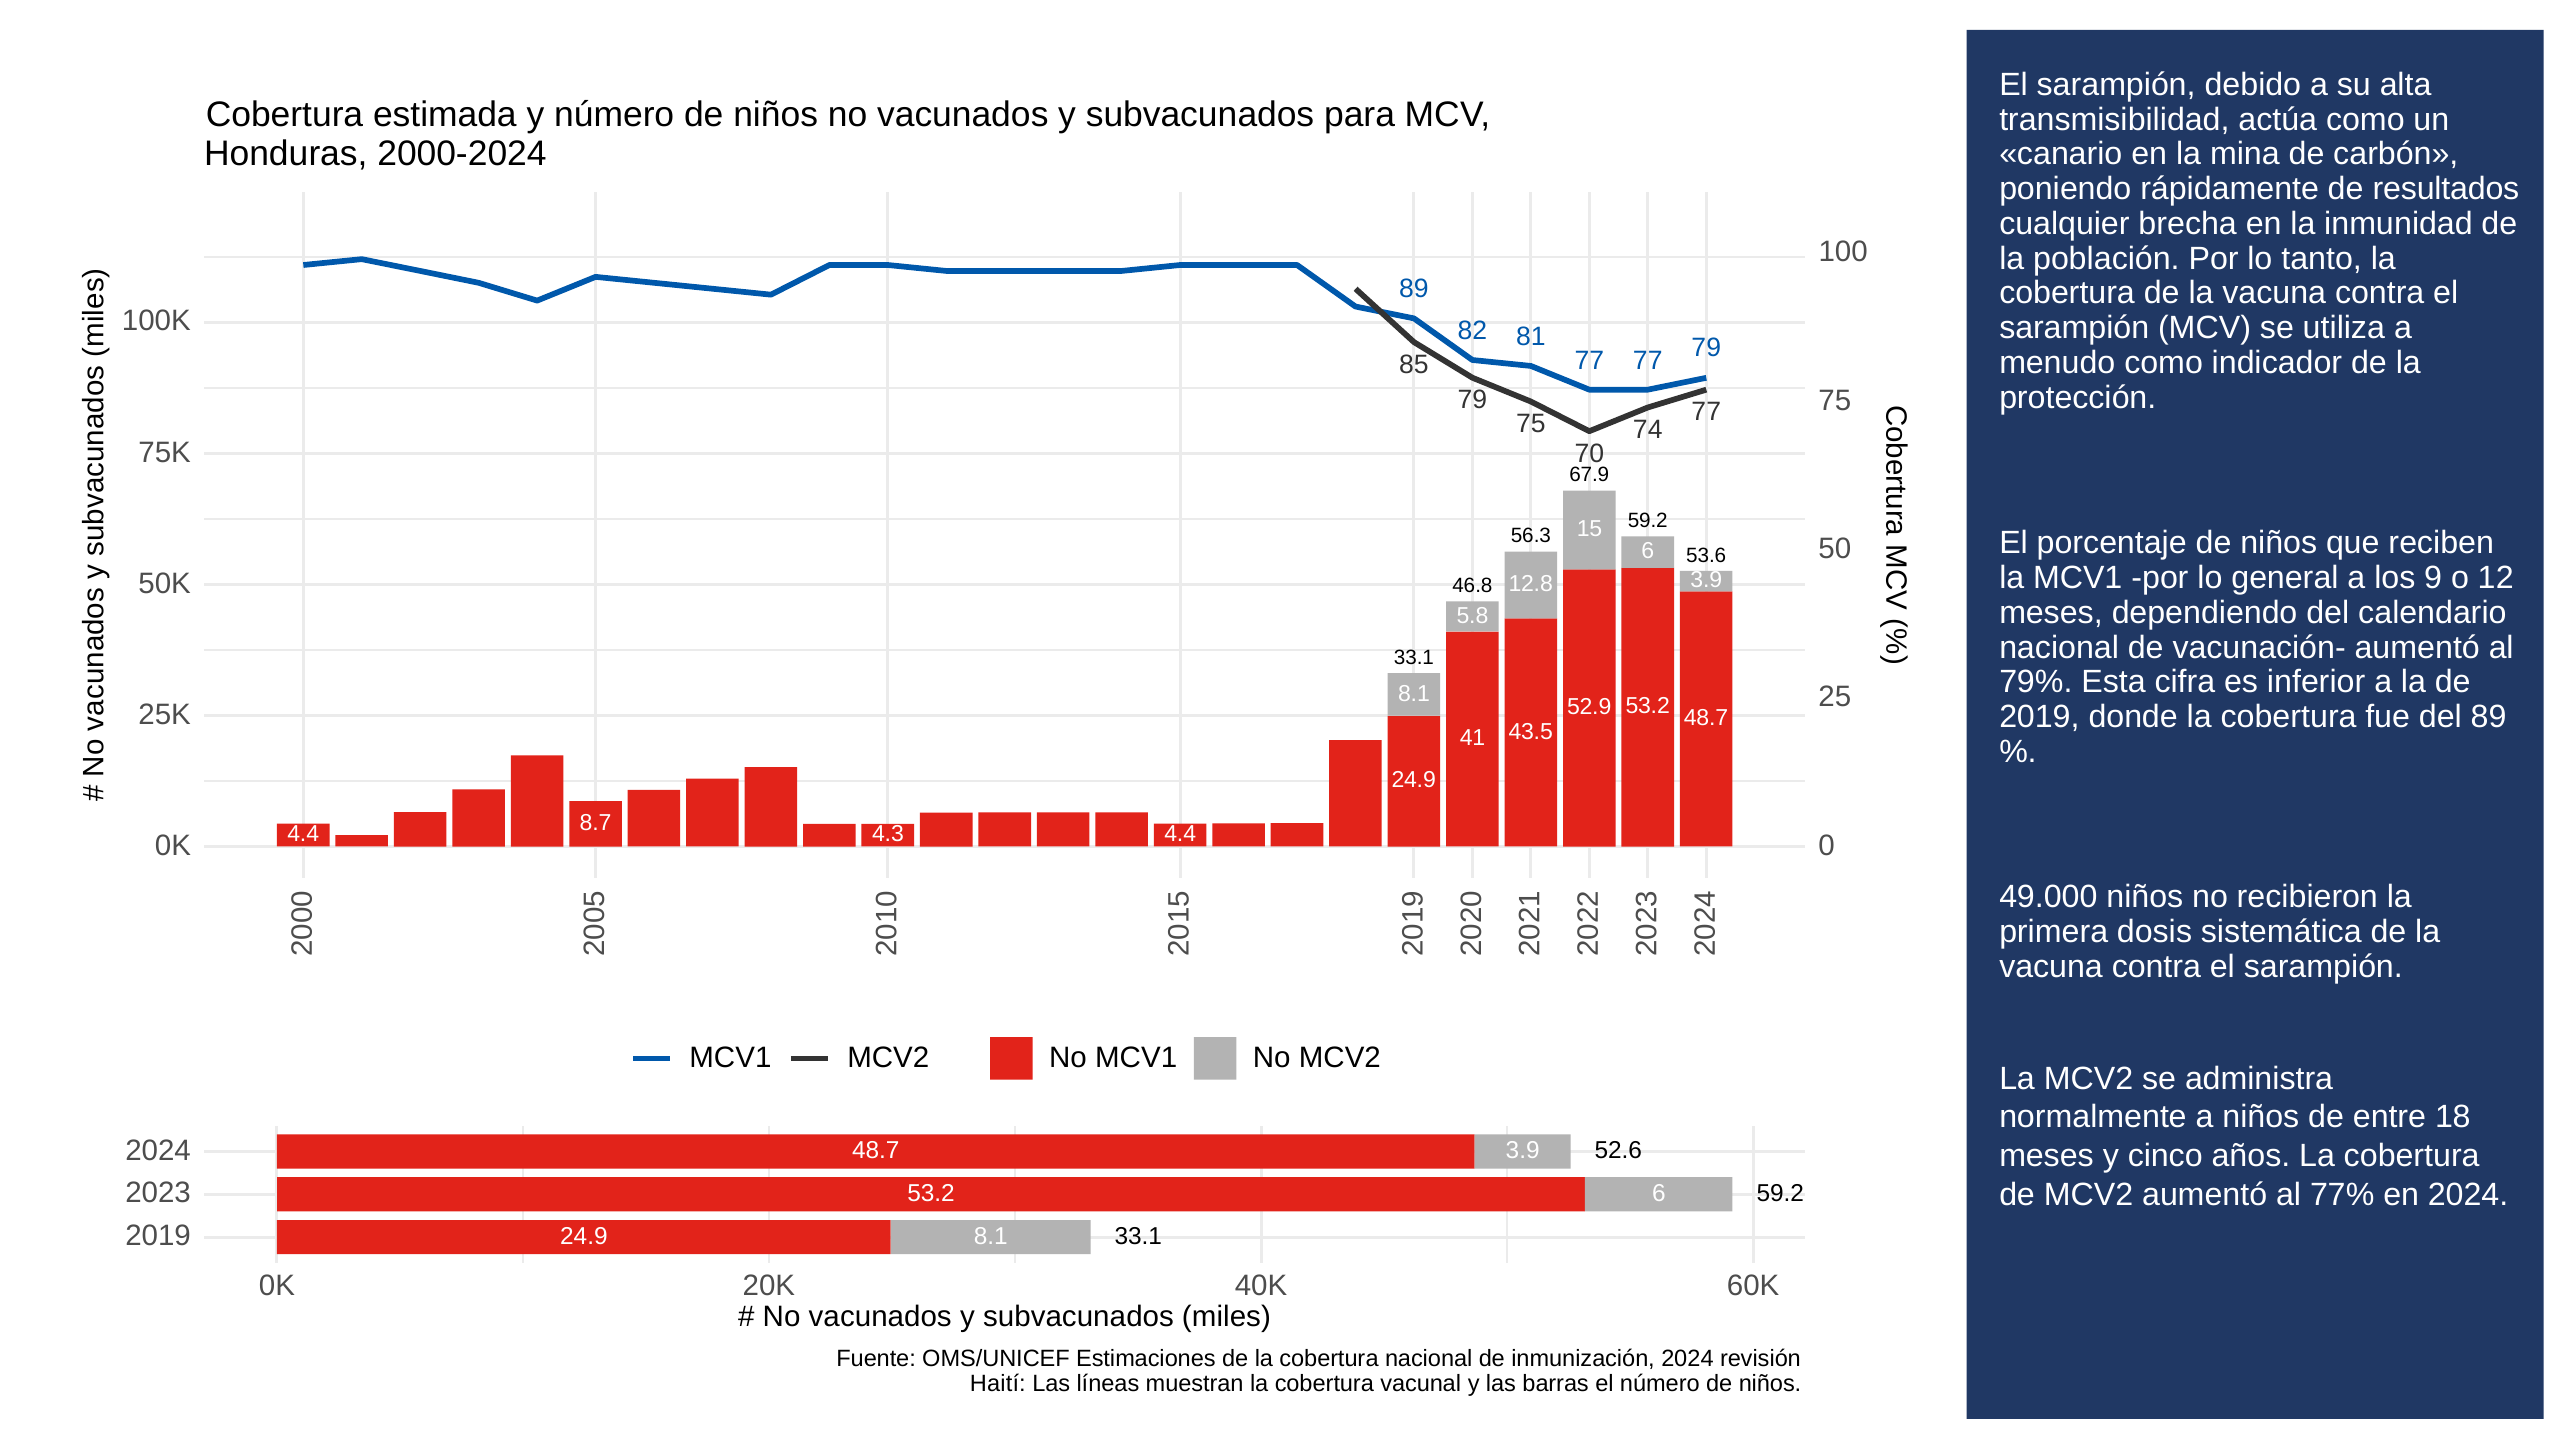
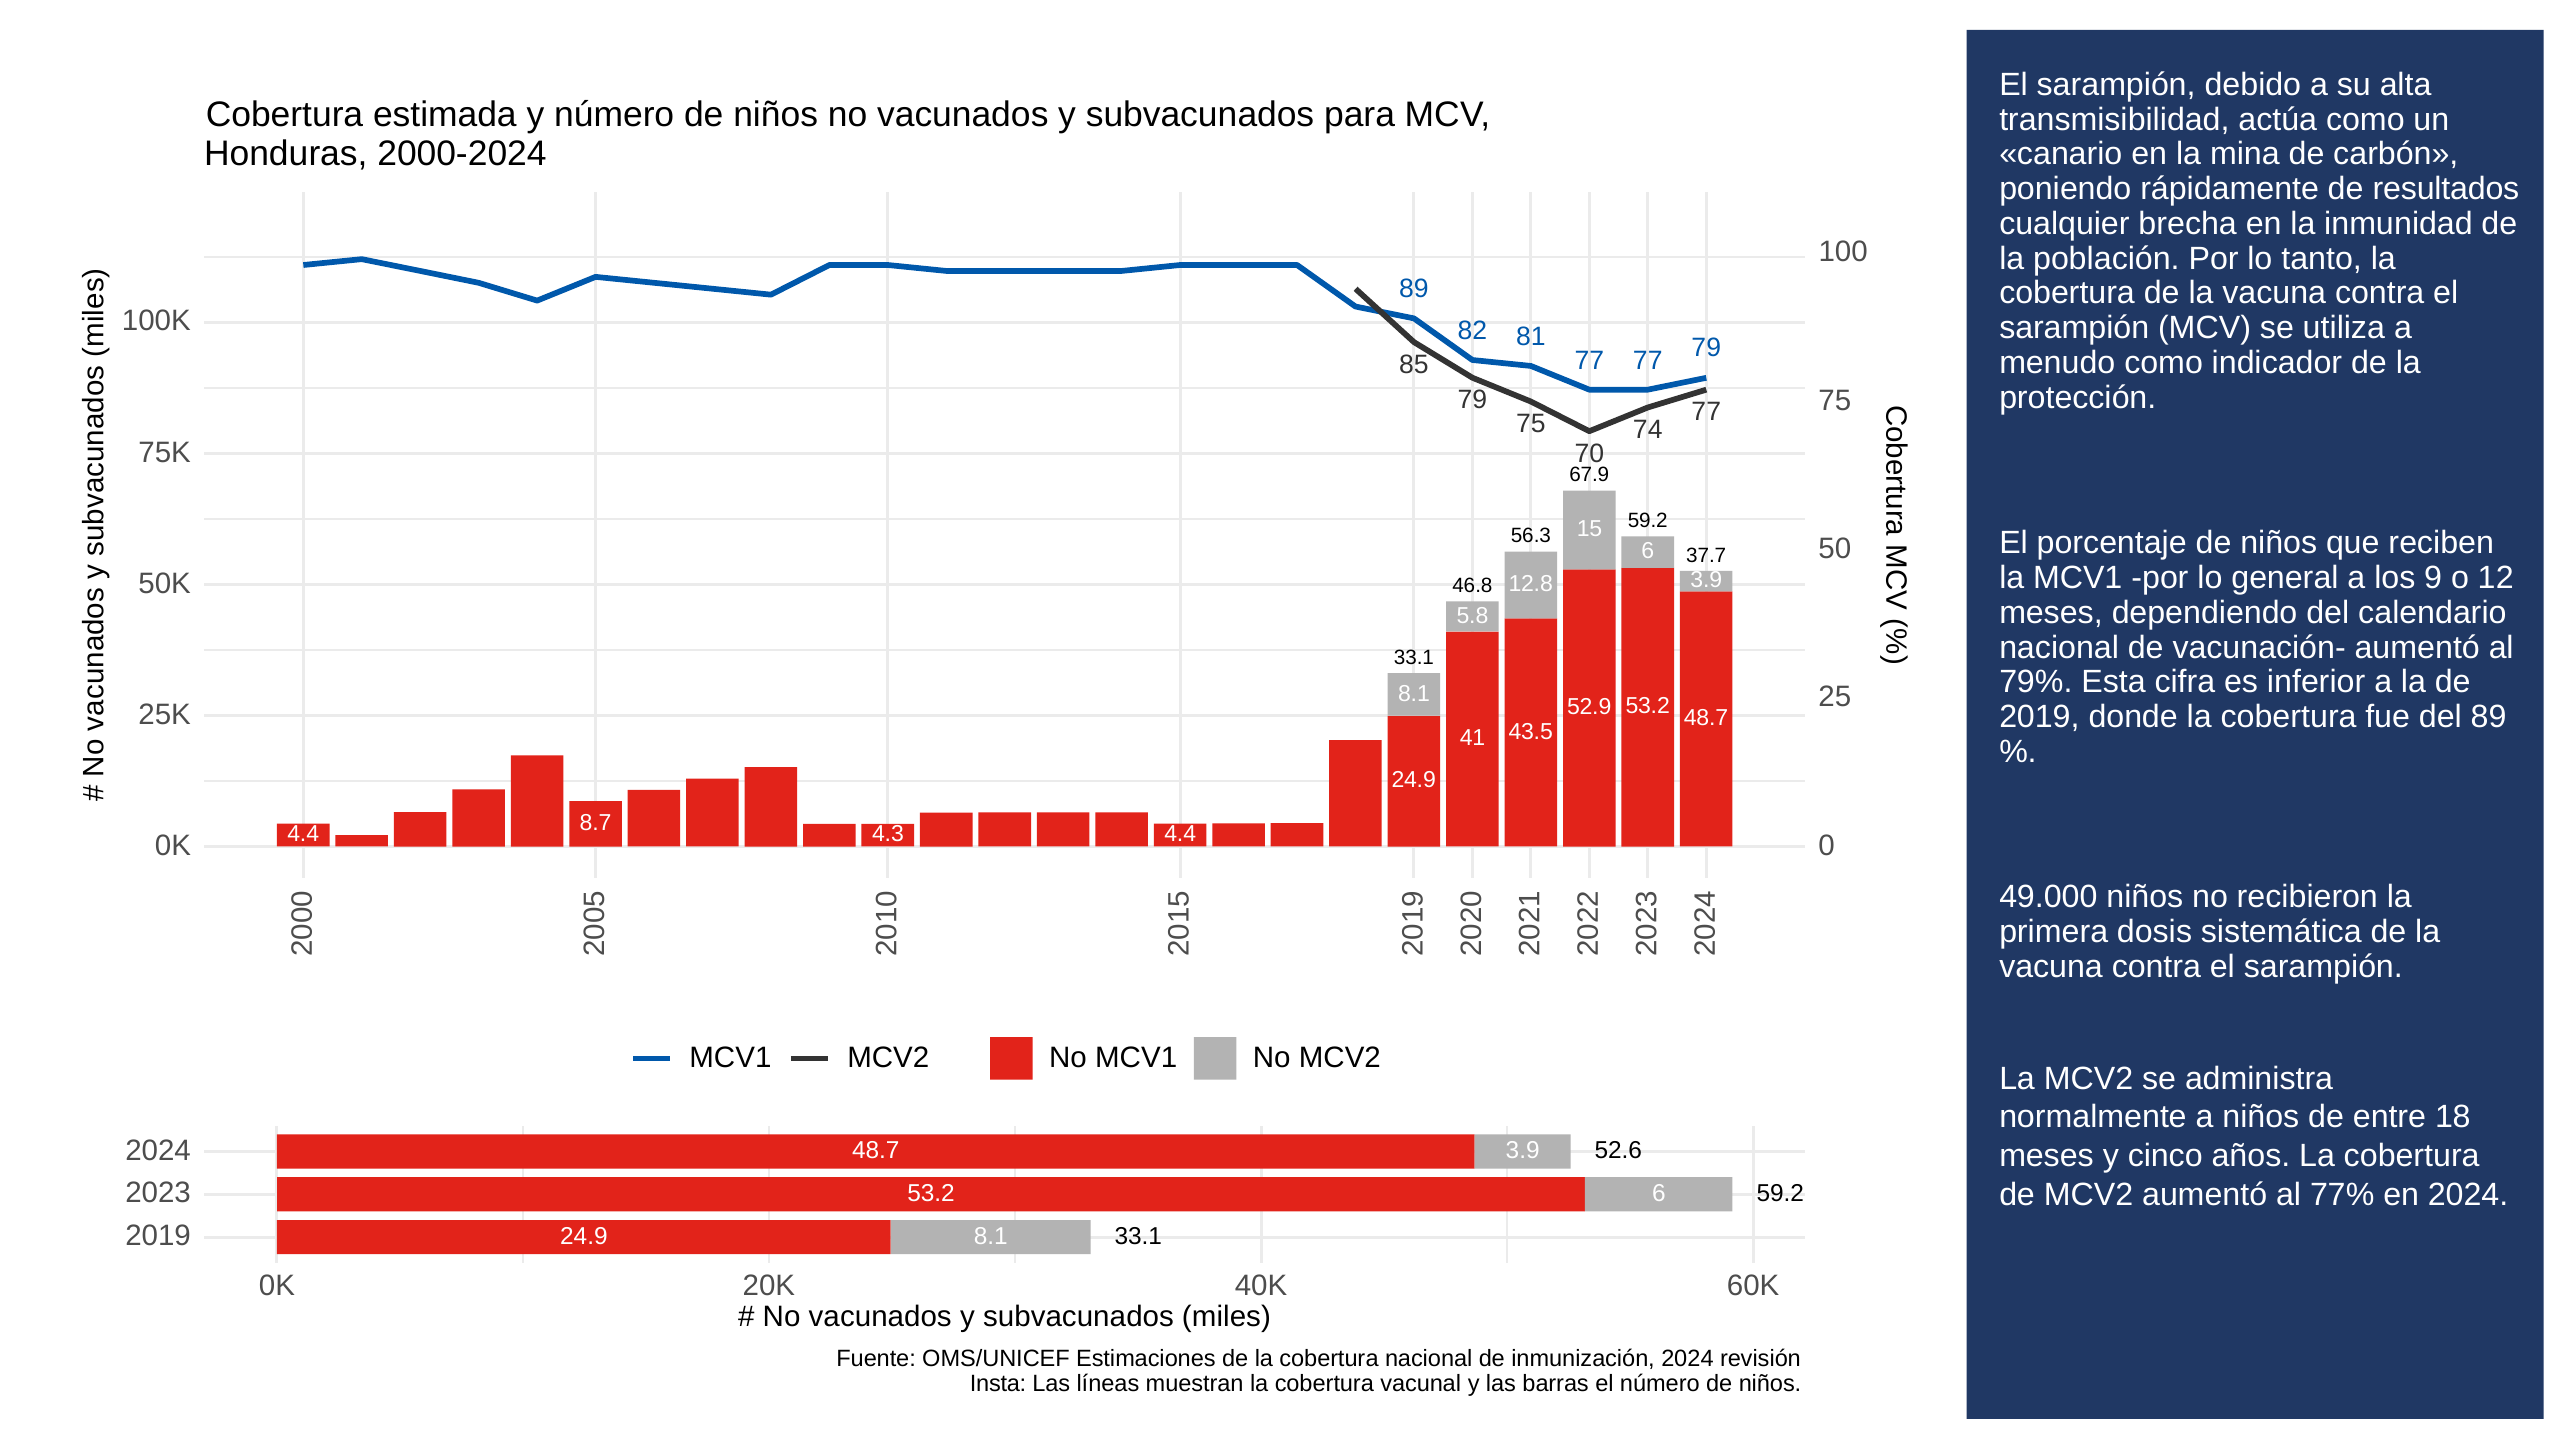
53.6: 53.6 -> 37.7 (1706, 555)
Haití: Haití -> Insta (998, 1384)
